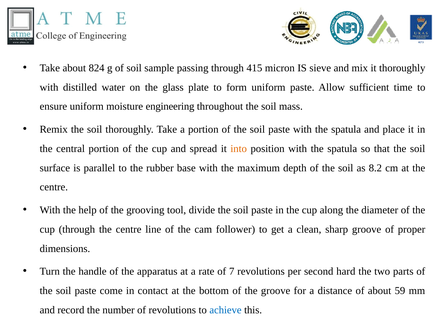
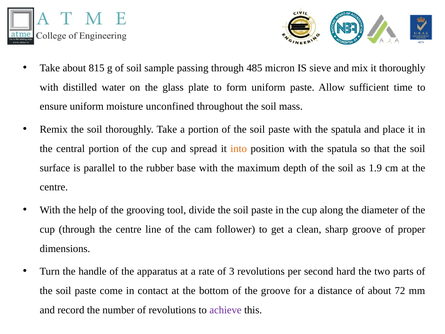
824: 824 -> 815 (97, 68)
415: 415 -> 485 (254, 68)
engineering: engineering -> unconfined (170, 106)
8.2: 8.2 -> 1.9 (375, 168)
7: 7 -> 3 (232, 271)
59: 59 -> 72 (400, 290)
achieve colour: blue -> purple (225, 310)
